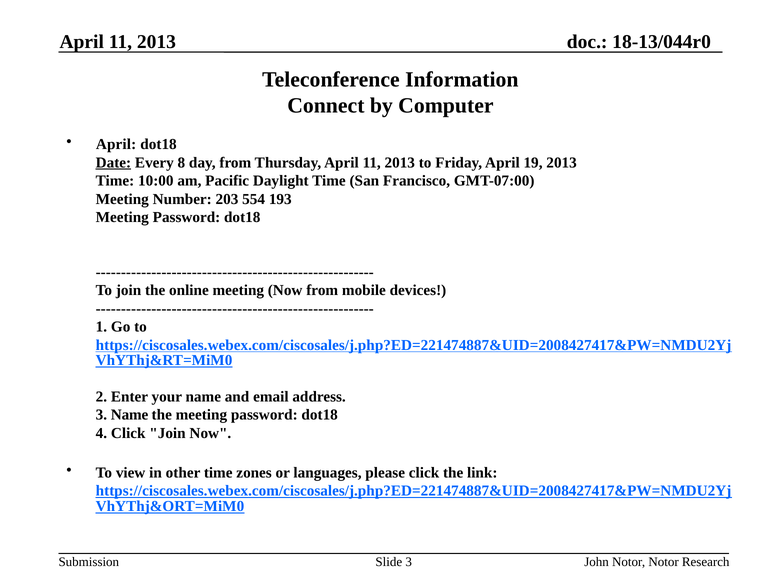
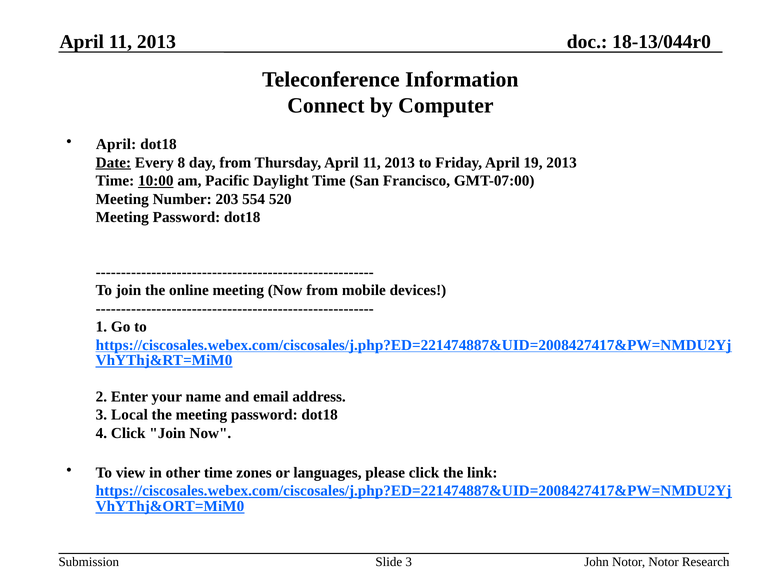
10:00 underline: none -> present (156, 181)
193: 193 -> 520 (280, 199)
3 Name: Name -> Local (129, 415)
